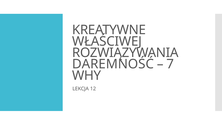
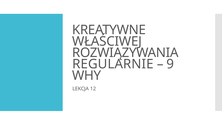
DAREMNOŚĆ: DAREMNOŚĆ -> REGULARNIE (113, 64)
7: 7 -> 9 (170, 64)
